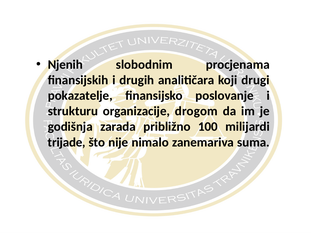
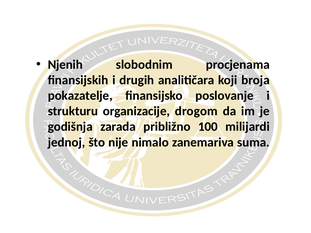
drugi: drugi -> broja (255, 80)
trijade: trijade -> jednoj (67, 142)
